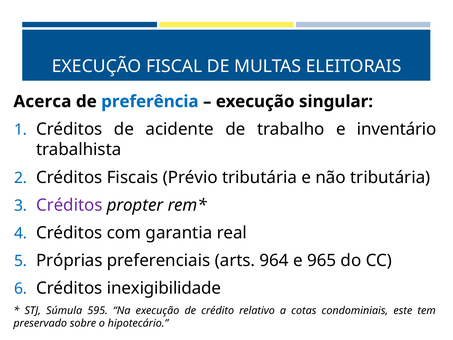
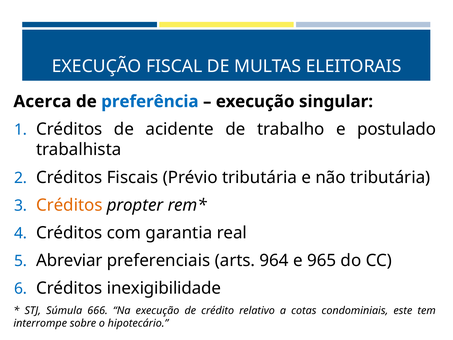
inventário: inventário -> postulado (397, 129)
Créditos colour: purple -> orange (69, 205)
Próprias: Próprias -> Abreviar (69, 260)
595: 595 -> 666 (98, 310)
preservado: preservado -> interrompe (40, 323)
